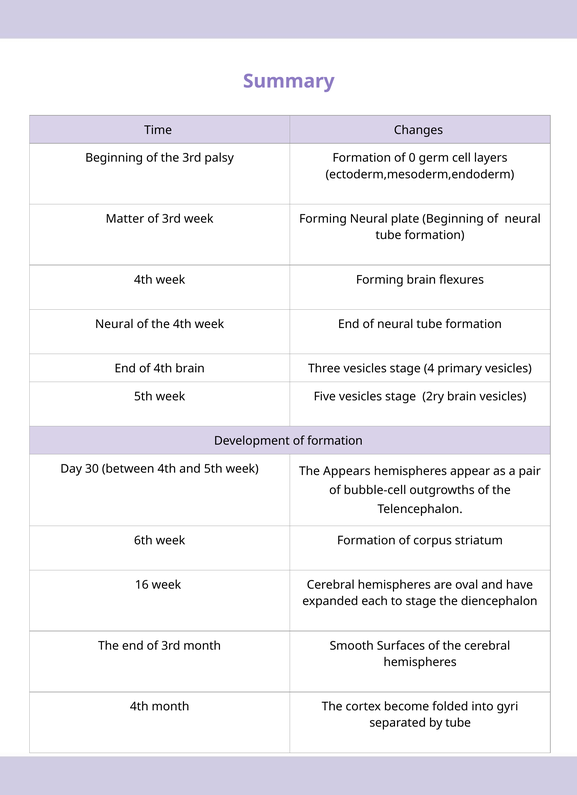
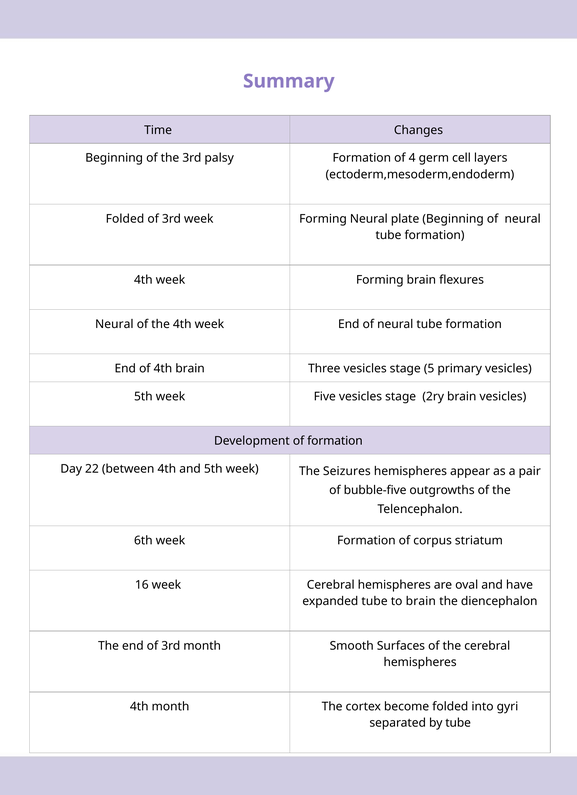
0: 0 -> 4 (412, 158)
Matter: Matter -> Folded (125, 219)
4: 4 -> 5 (429, 369)
30: 30 -> 22 (92, 469)
Appears: Appears -> Seizures (347, 471)
bubble-cell: bubble-cell -> bubble-five (375, 490)
expanded each: each -> tube (375, 601)
to stage: stage -> brain (421, 601)
